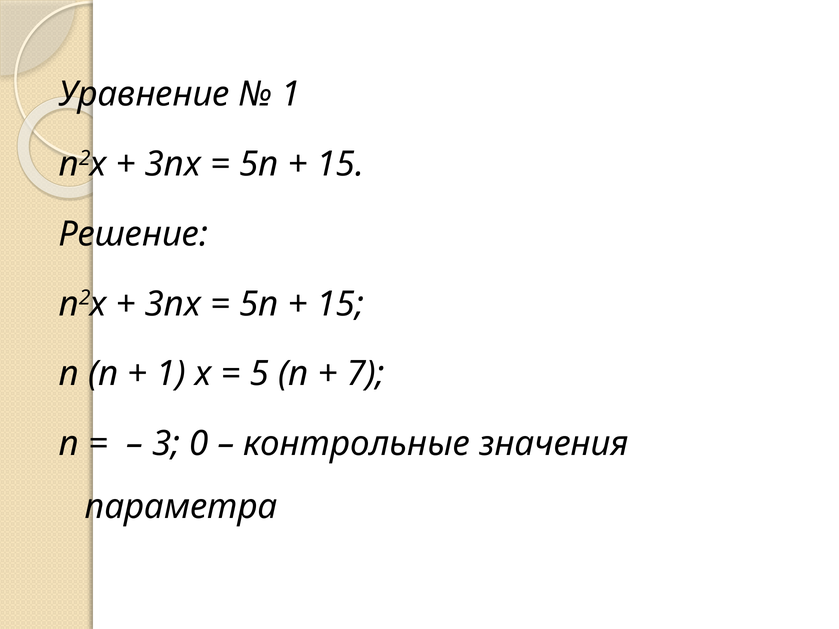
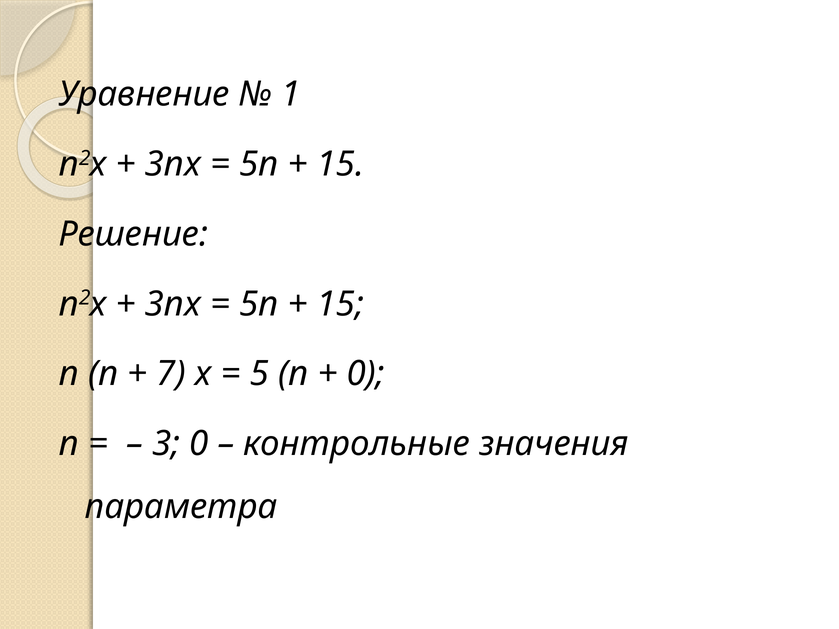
1: 1 -> 7 (171, 374)
7: 7 -> 0 (366, 374)
